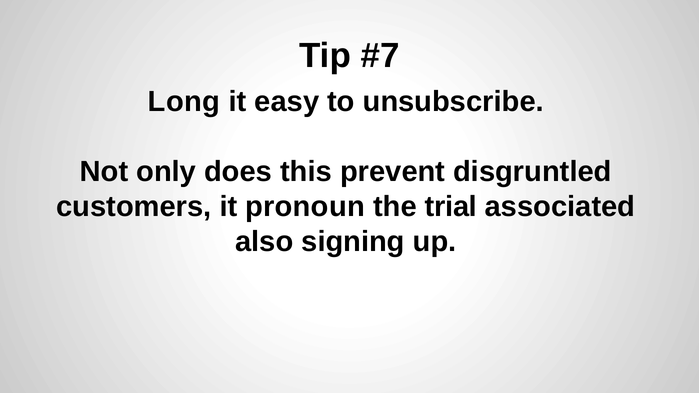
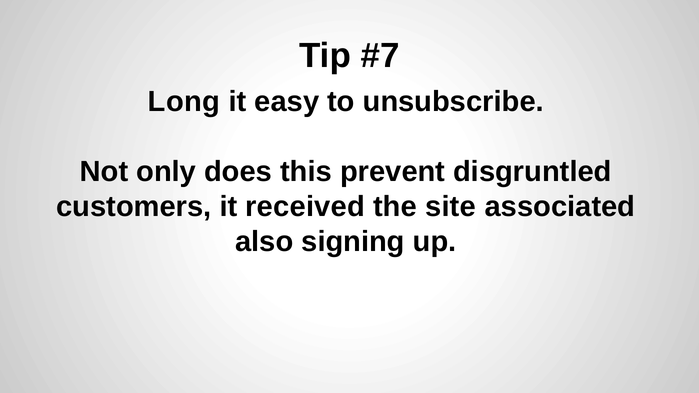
pronoun: pronoun -> received (305, 207)
trial: trial -> site (451, 207)
